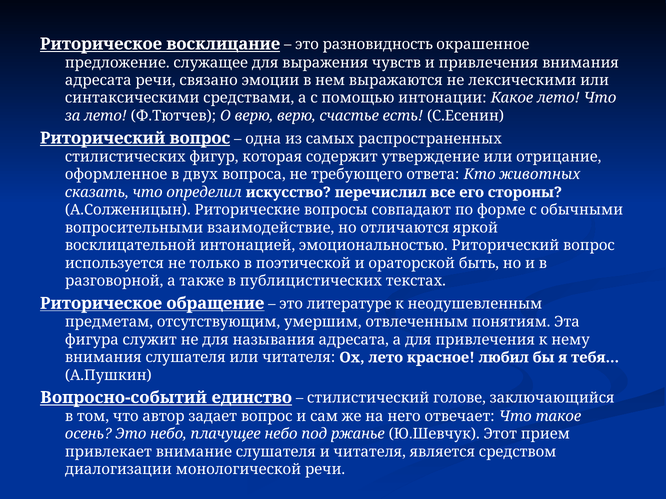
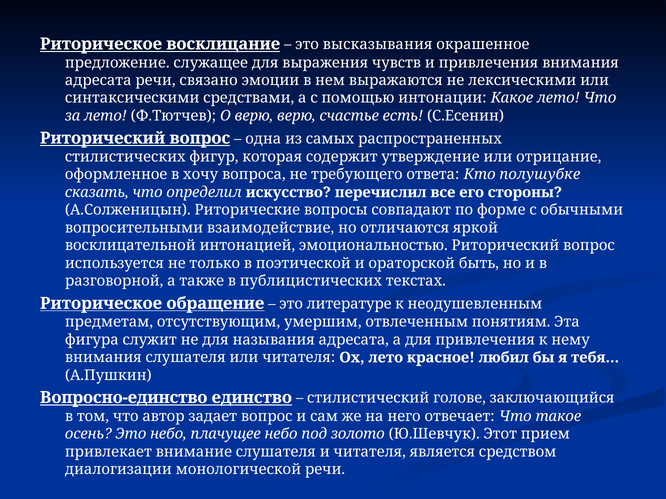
разновидность: разновидность -> высказывания (378, 45)
двух: двух -> хочу (201, 175)
животных: животных -> полушубке (540, 175)
Вопросно-событий: Вопросно-событий -> Вопросно-единство (124, 398)
ржанье: ржанье -> золото (358, 434)
